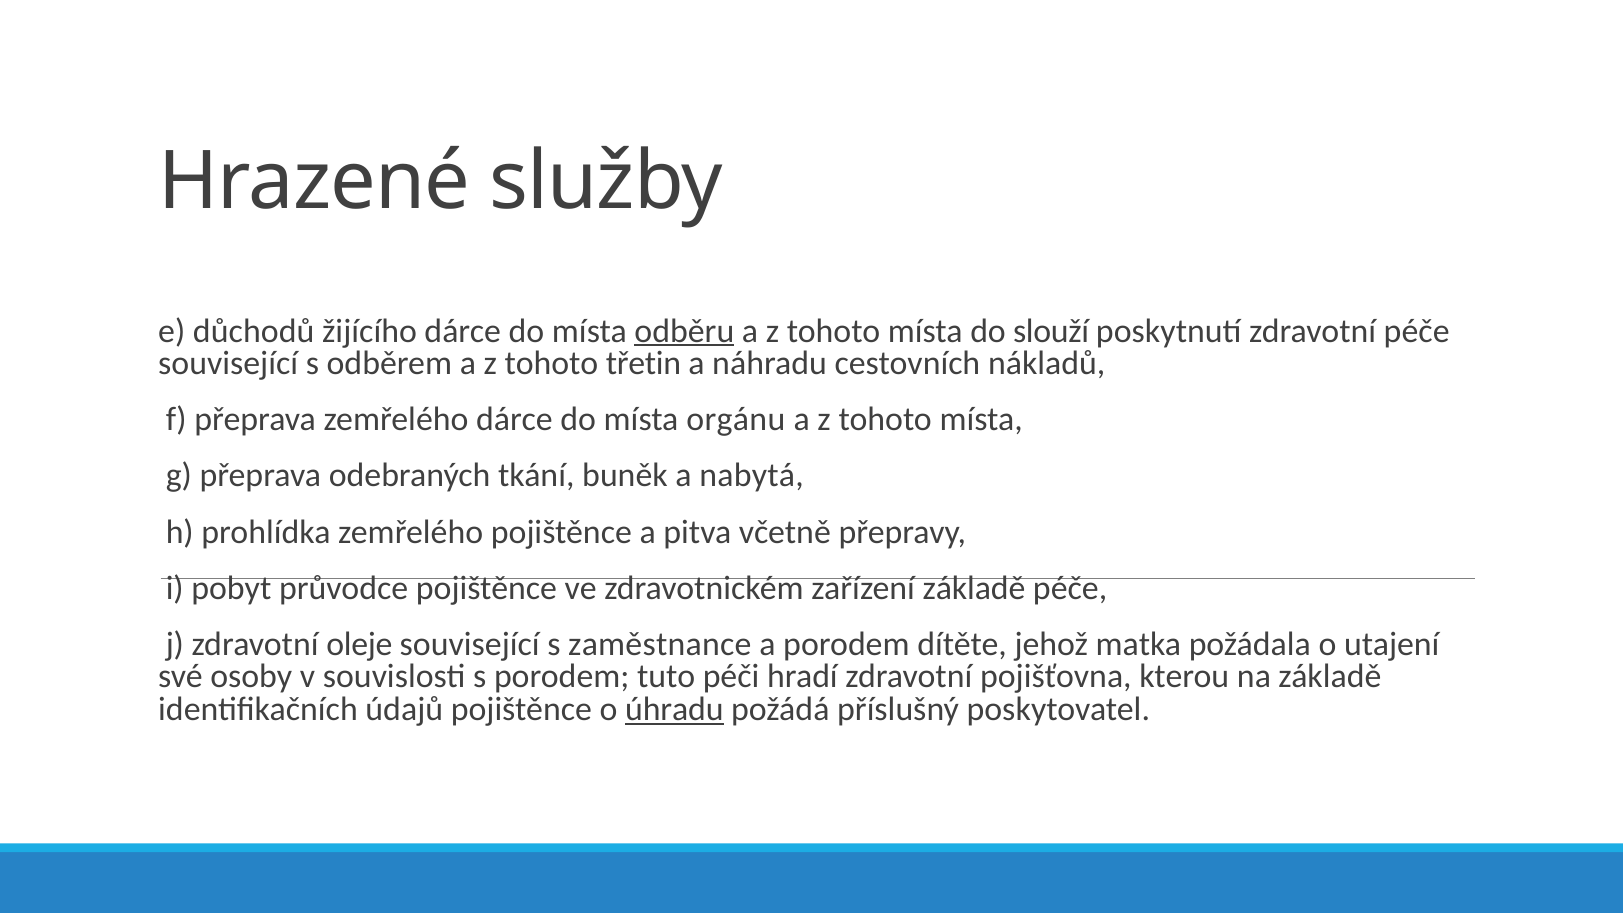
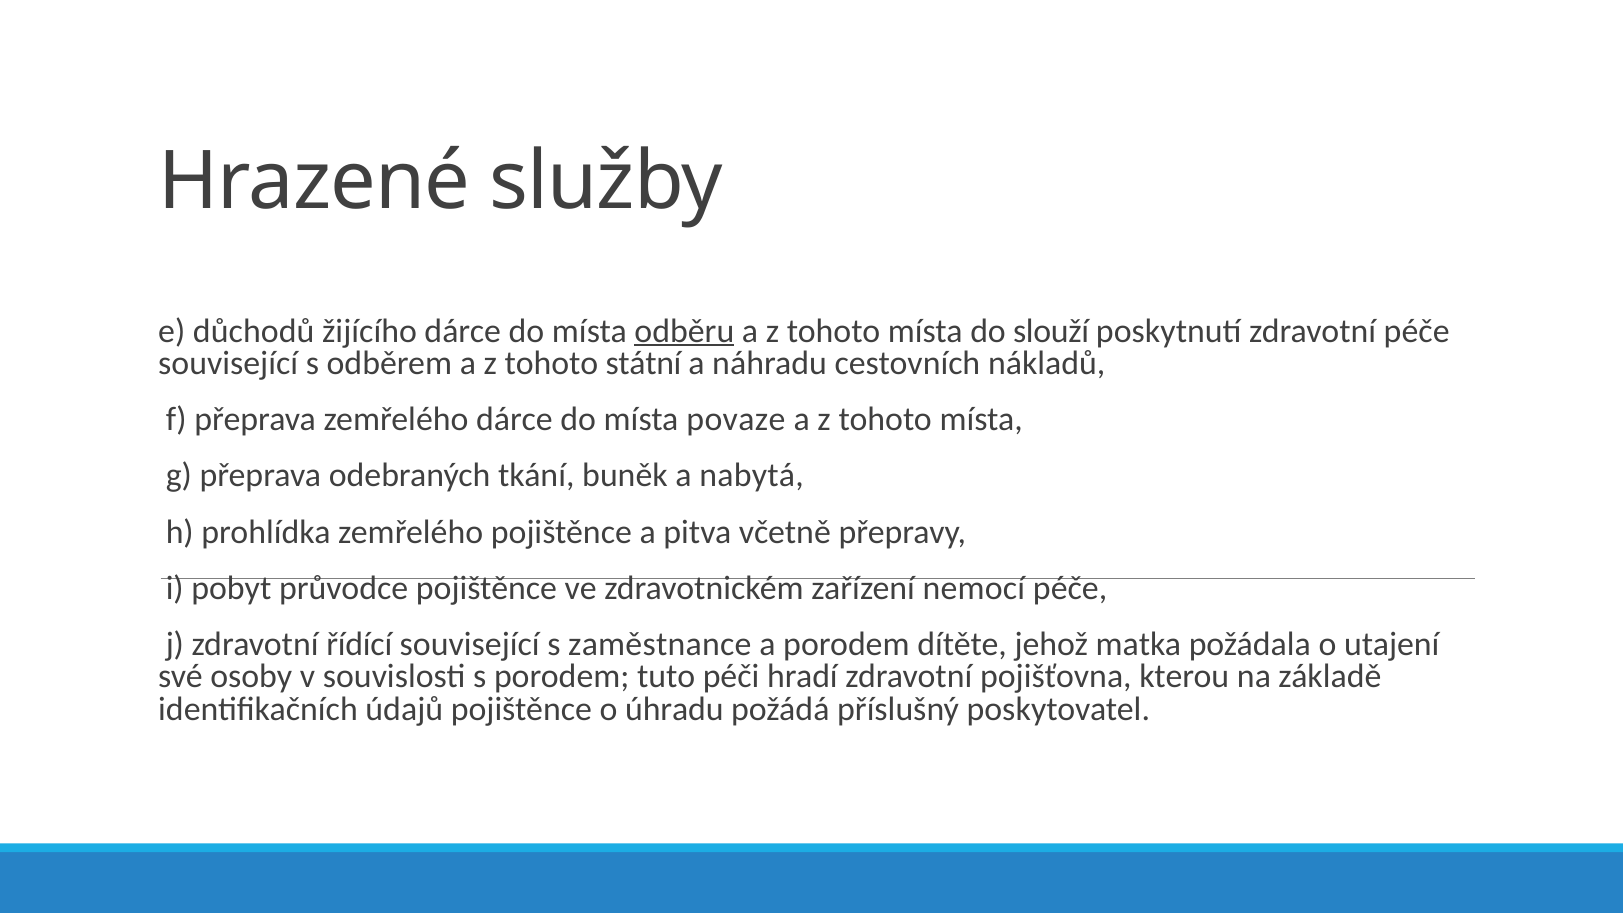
třetin: třetin -> státní (644, 363)
orgánu: orgánu -> povaze (736, 420)
zařízení základě: základě -> nemocí (974, 588)
oleje: oleje -> řídící (359, 644)
úhradu underline: present -> none (674, 709)
